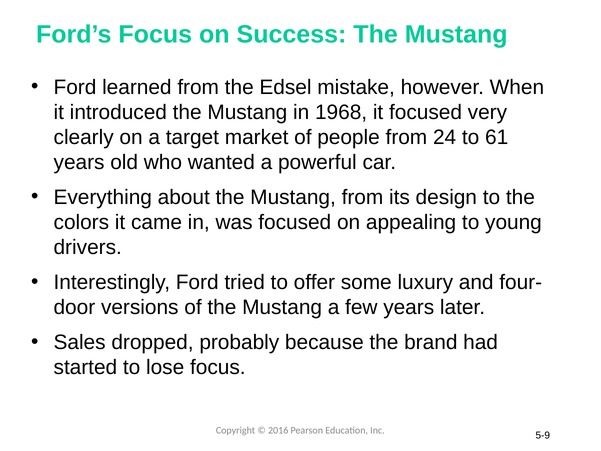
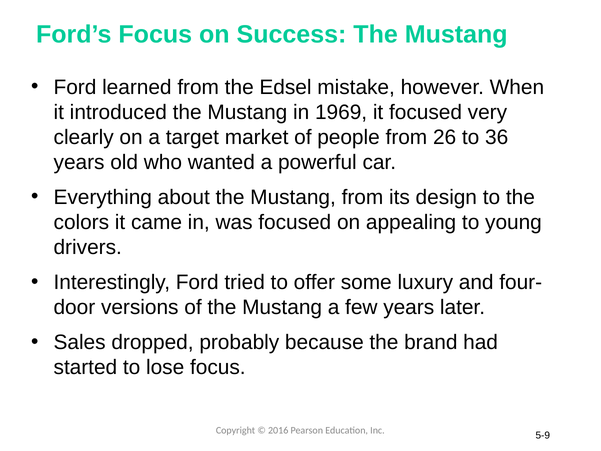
1968: 1968 -> 1969 (341, 112)
24: 24 -> 26 (445, 137)
61: 61 -> 36 (497, 137)
